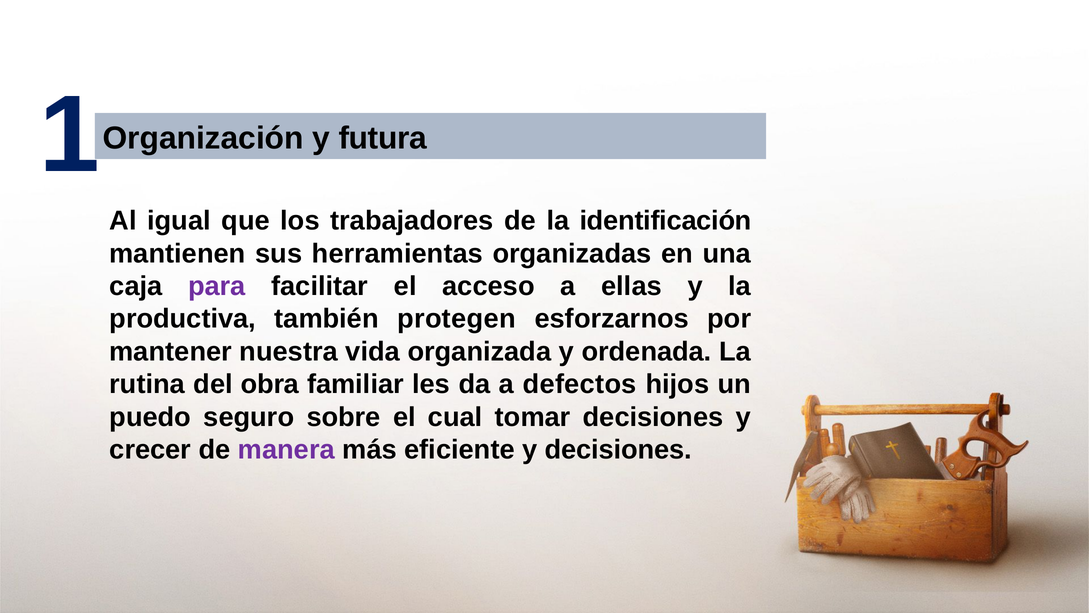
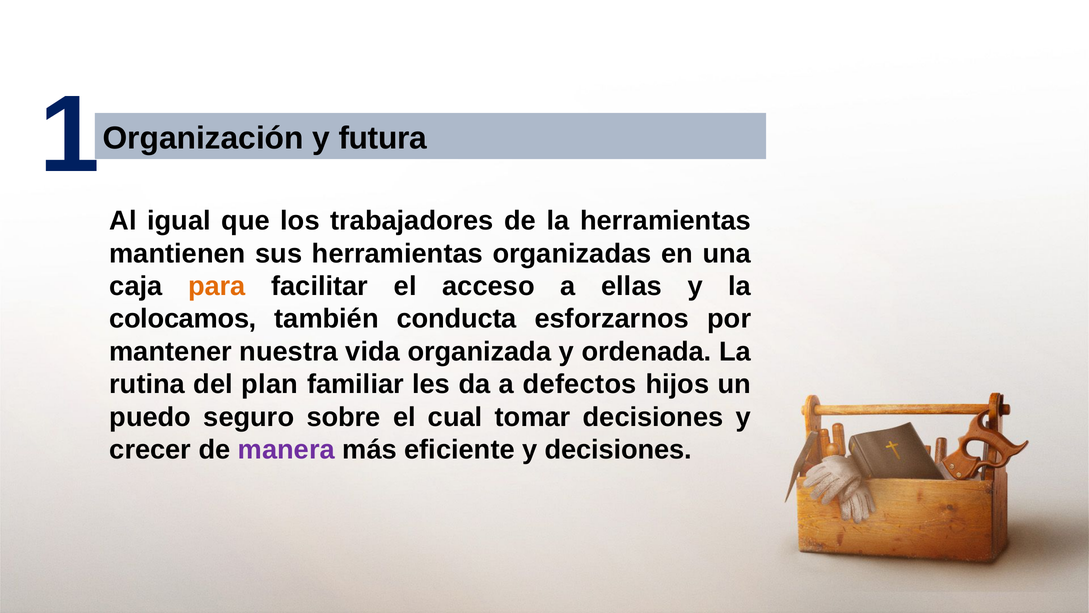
la identificación: identificación -> herramientas (665, 221)
para colour: purple -> orange (217, 286)
productiva: productiva -> colocamos (183, 319)
protegen: protegen -> conducta (457, 319)
obra: obra -> plan (270, 384)
